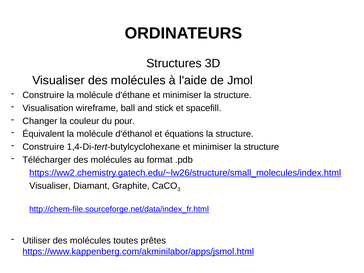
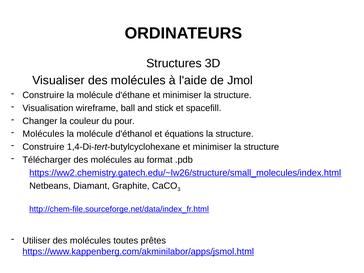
Équivalent: Équivalent -> Molécules (43, 134)
Visualiser: Visualiser -> Netbeans (50, 186)
